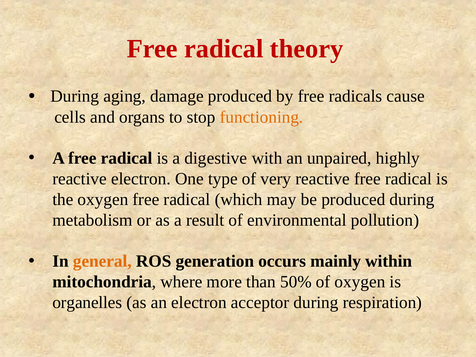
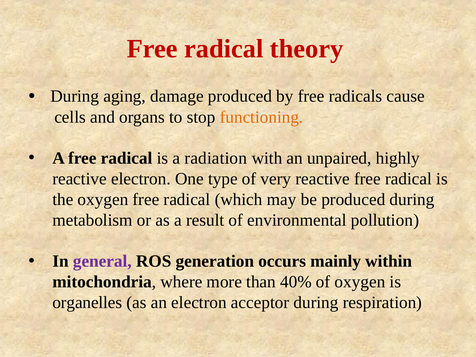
digestive: digestive -> radiation (216, 158)
general colour: orange -> purple (102, 261)
50%: 50% -> 40% (296, 282)
